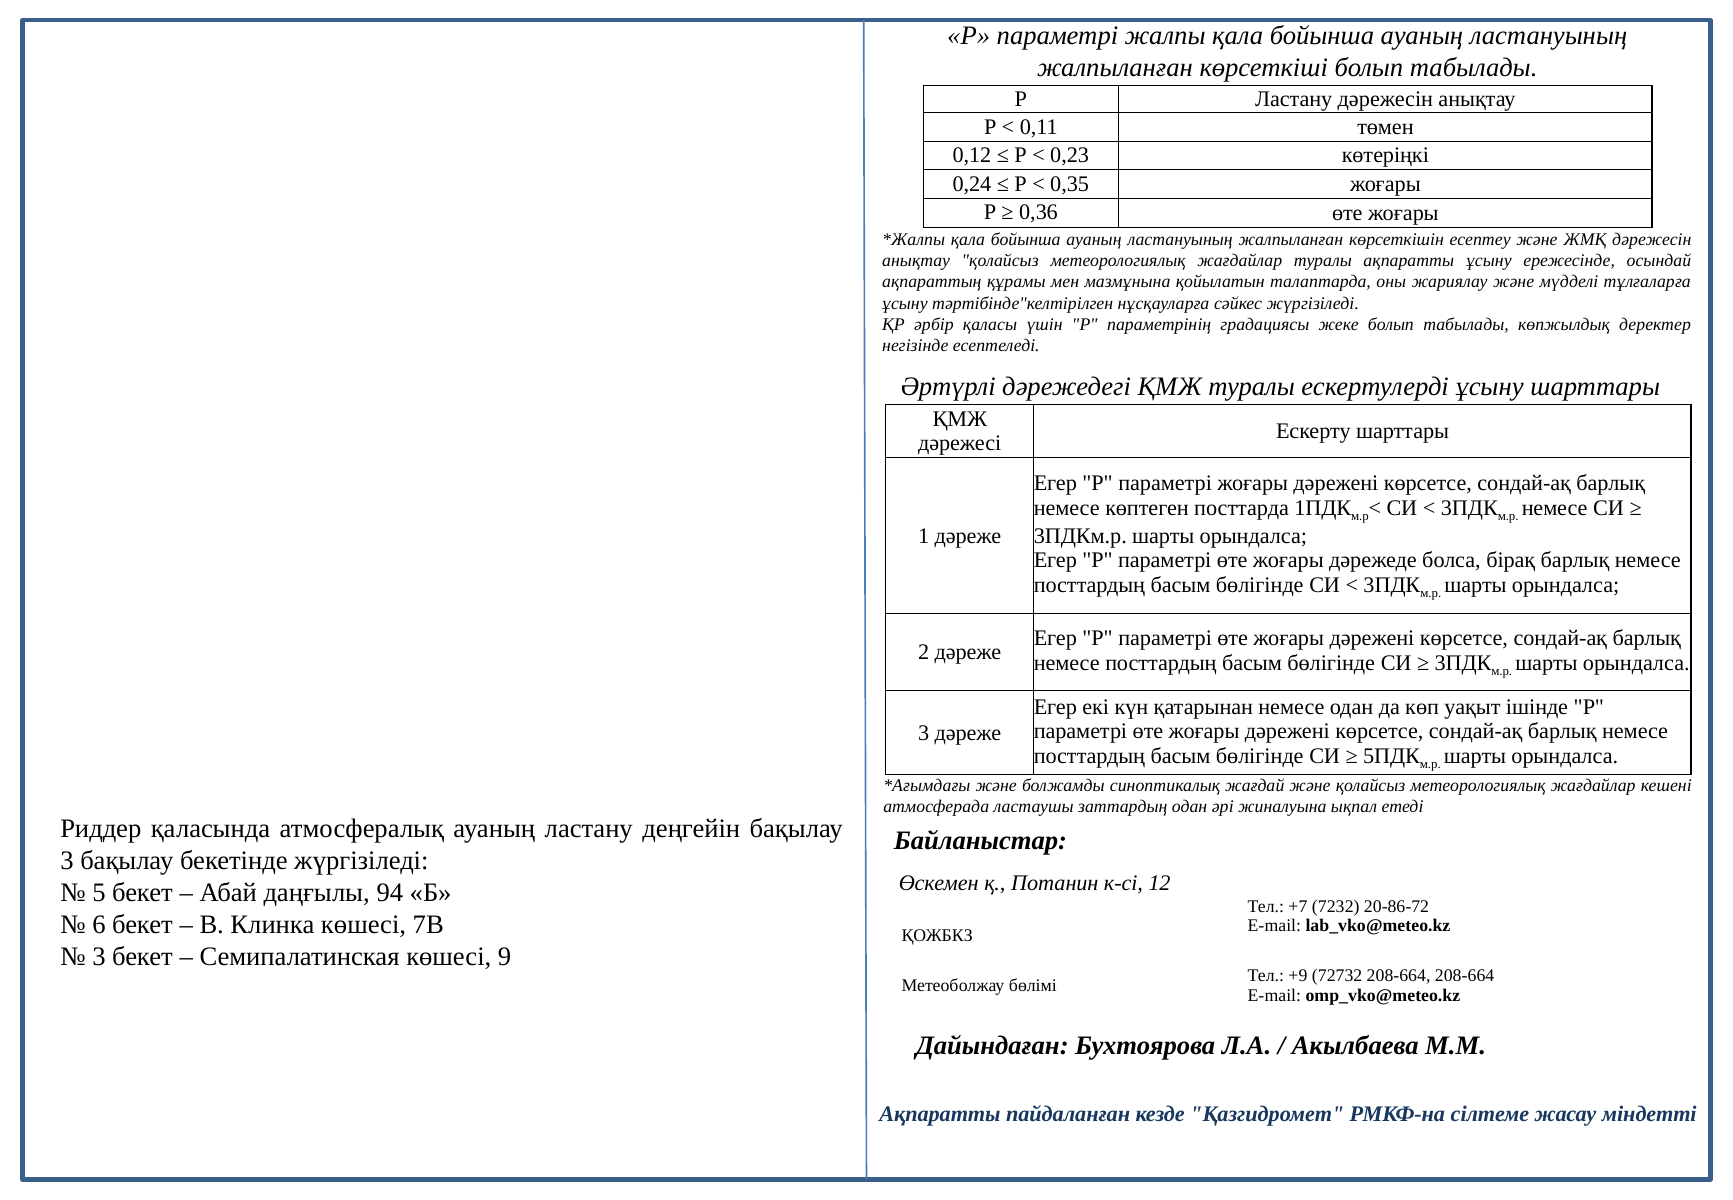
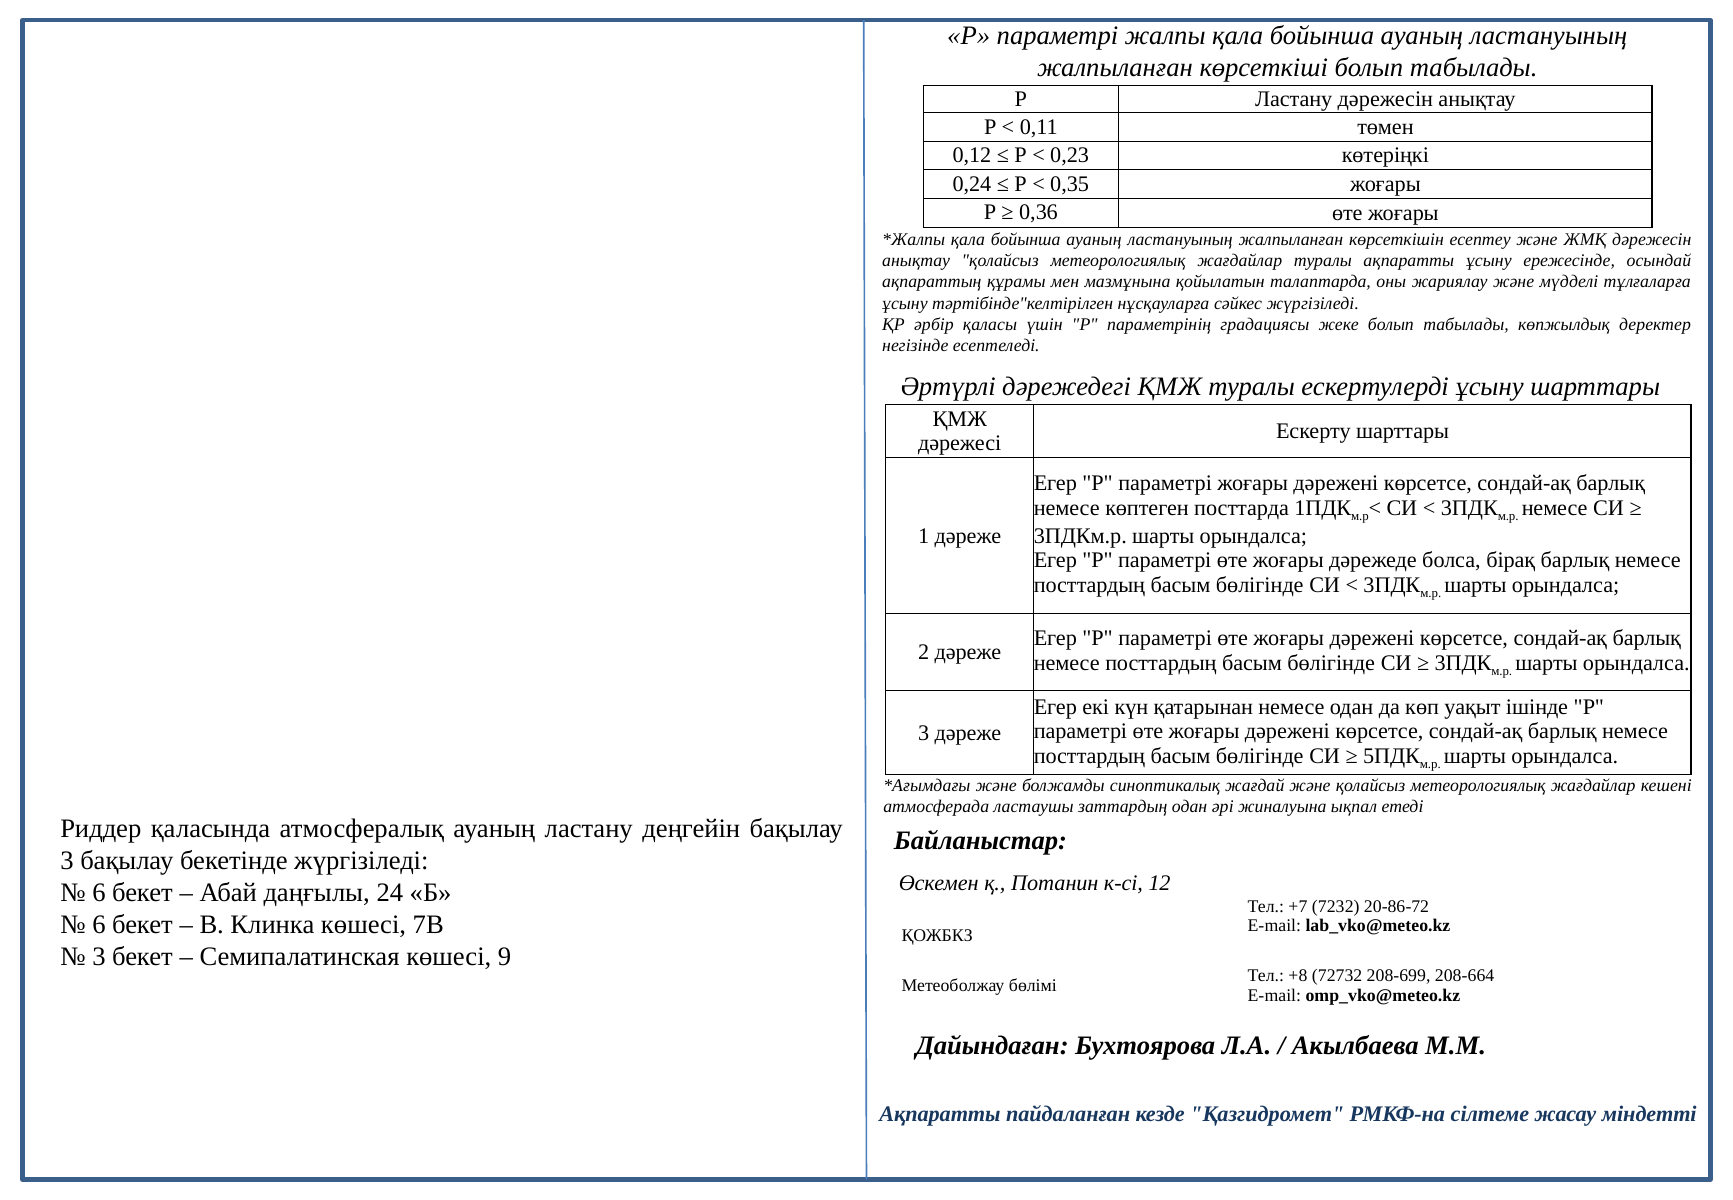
5: 5 -> 6 (99, 892)
94: 94 -> 24 (390, 892)
+9: +9 -> +8 (1298, 975)
72732 208-664: 208-664 -> 208-699 (1399, 975)
